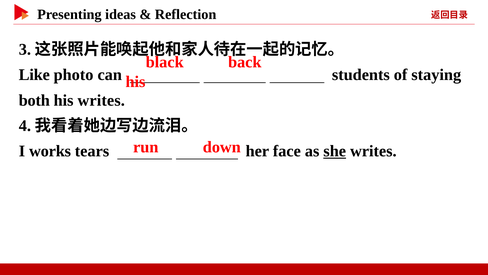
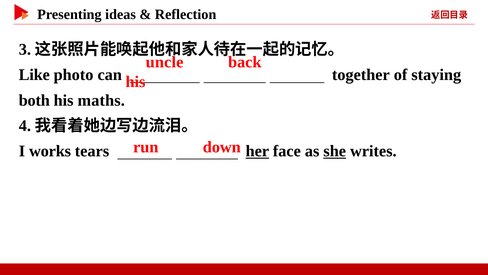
black: black -> uncle (165, 62)
students: students -> together (361, 75)
his writes: writes -> maths (101, 100)
her underline: none -> present (257, 151)
